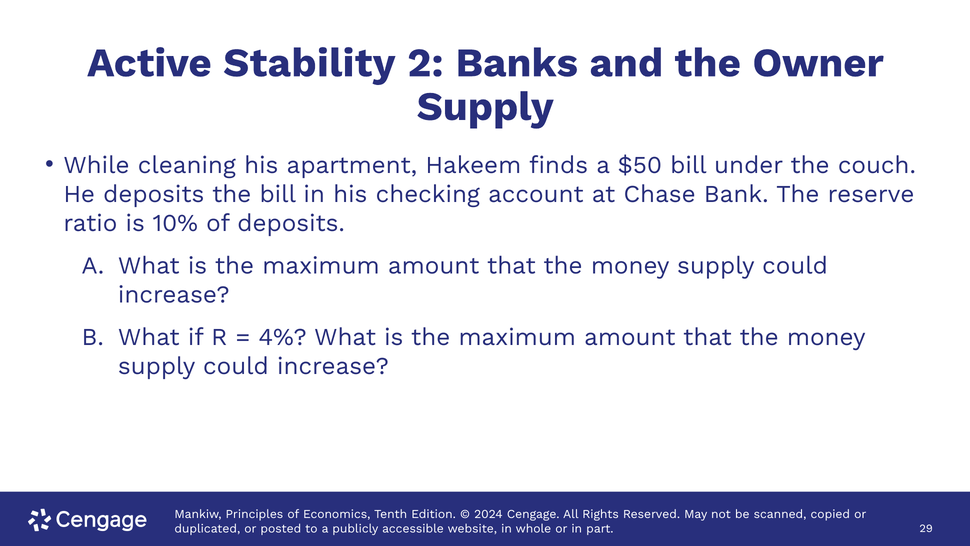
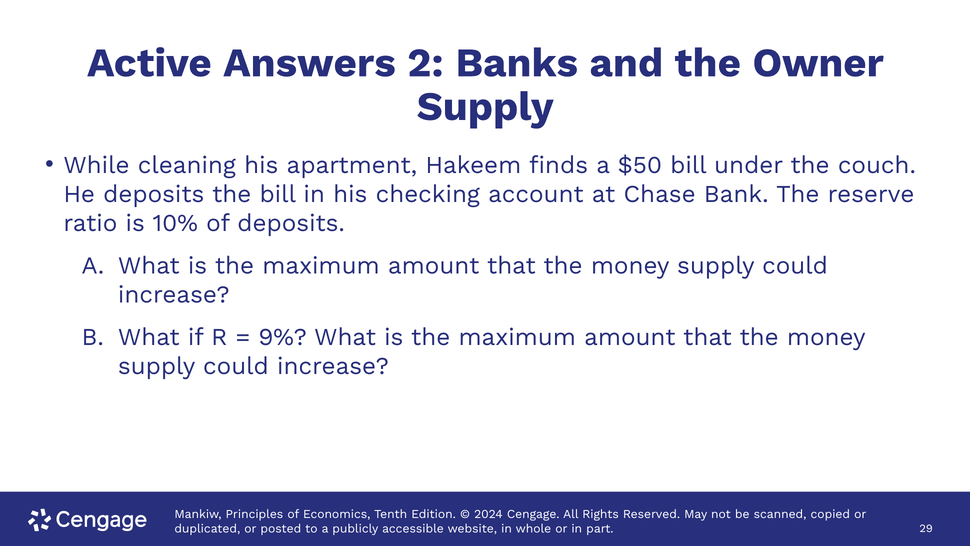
Stability: Stability -> Answers (310, 63)
4%: 4% -> 9% (283, 337)
